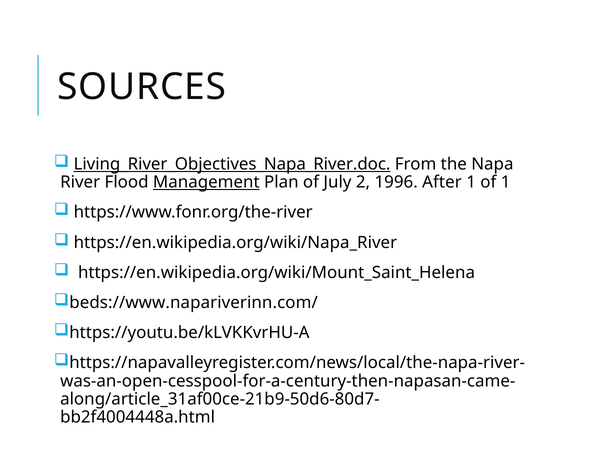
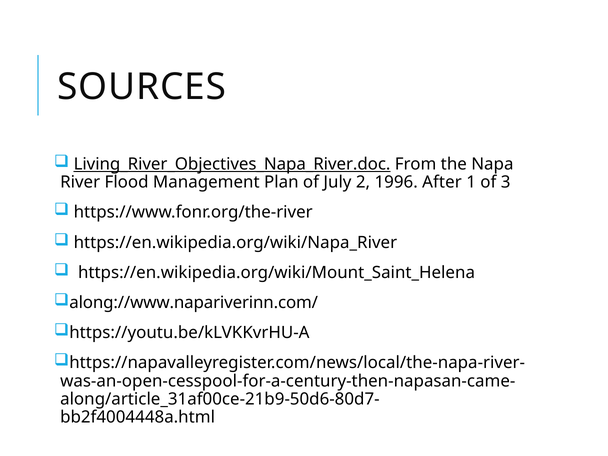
Management underline: present -> none (206, 182)
of 1: 1 -> 3 (506, 182)
beds://www.napariverinn.com/: beds://www.napariverinn.com/ -> along://www.napariverinn.com/ (194, 303)
